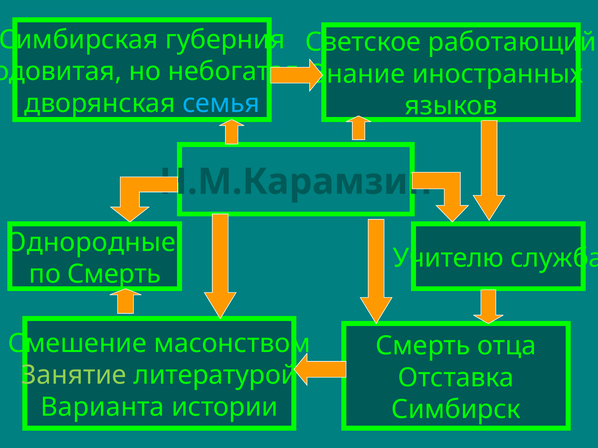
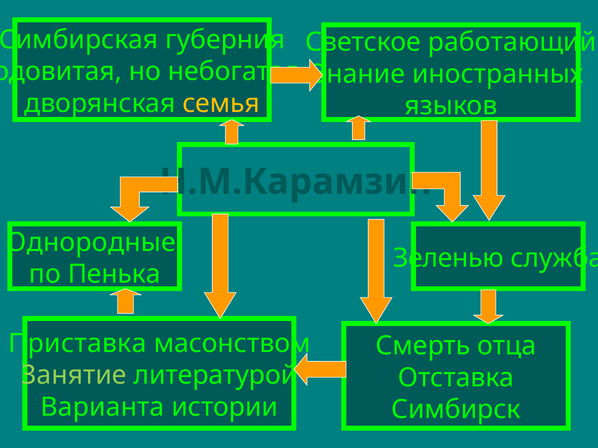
семья colour: light blue -> yellow (221, 104)
Учителю: Учителю -> Зеленью (448, 258)
по Смерть: Смерть -> Пенька (114, 274)
Смешение: Смешение -> Приставка (77, 344)
